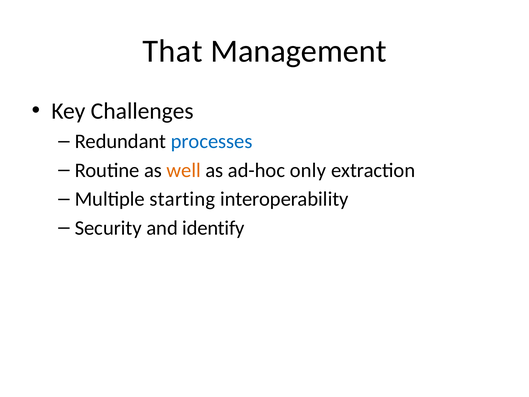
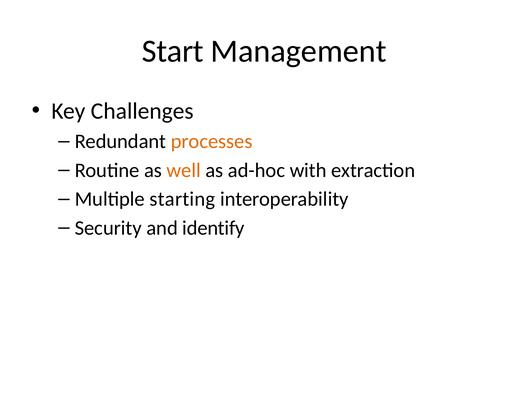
That: That -> Start (173, 51)
processes colour: blue -> orange (212, 141)
only: only -> with (308, 170)
